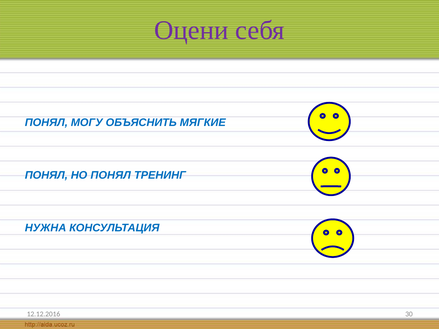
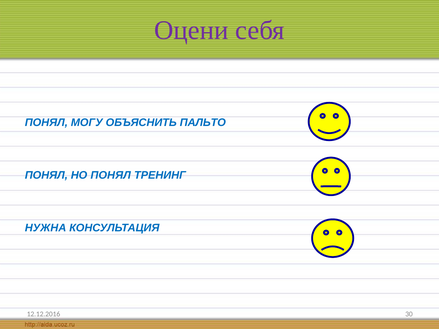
МЯГКИЕ: МЯГКИЕ -> ПАЛЬТО (203, 123)
